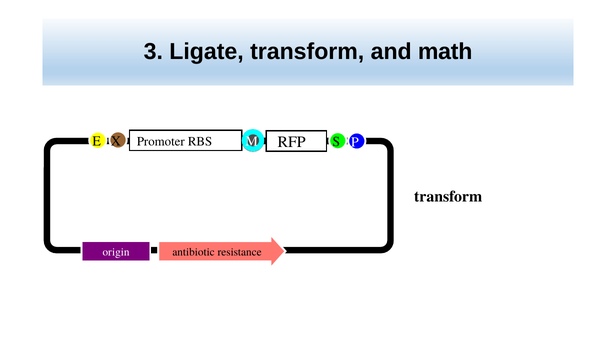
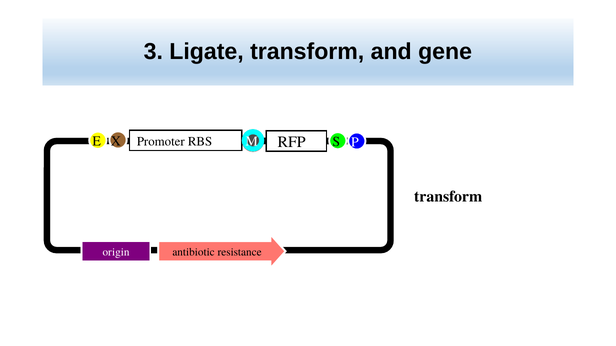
math: math -> gene (445, 52)
